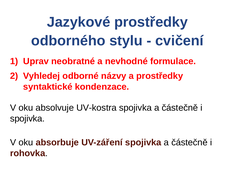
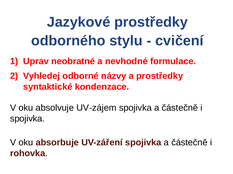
UV-kostra: UV-kostra -> UV-zájem (96, 108)
